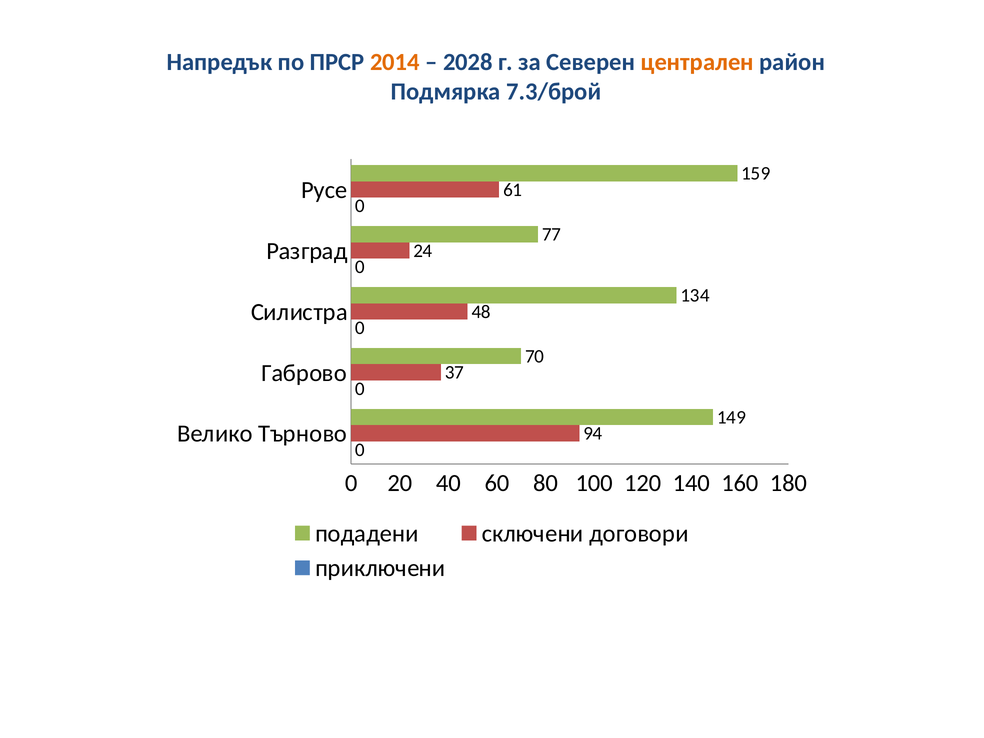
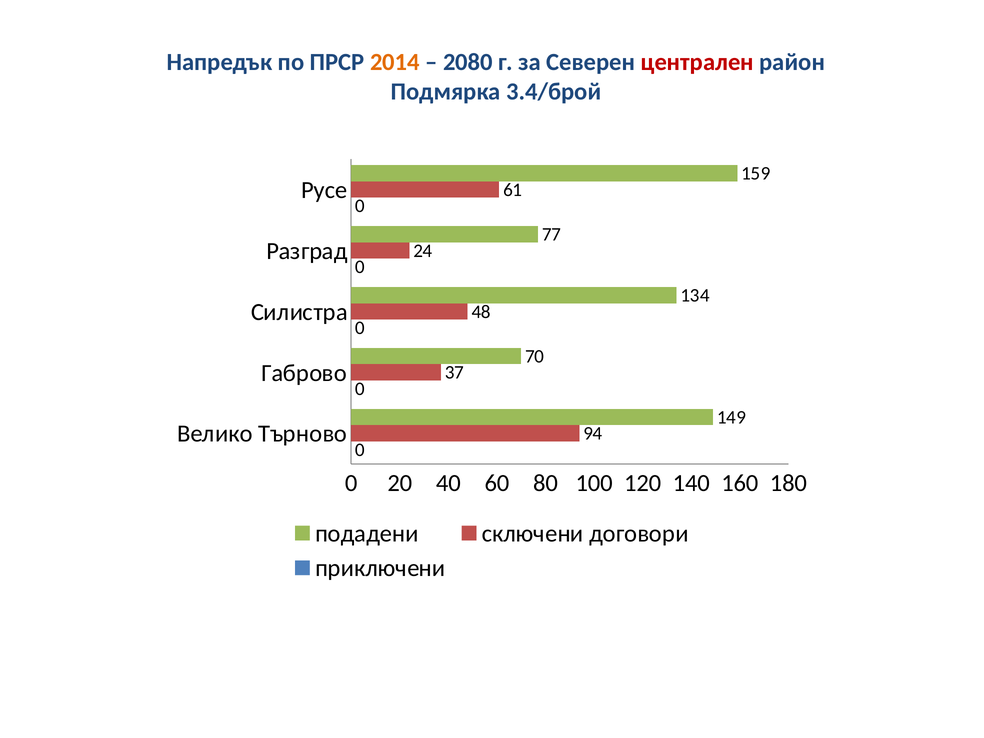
2028: 2028 -> 2080 (468, 62)
централен colour: orange -> red (697, 62)
7.3/брой: 7.3/брой -> 3.4/брой (554, 91)
